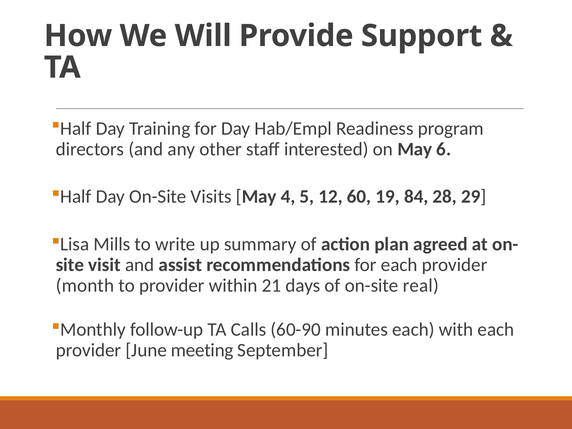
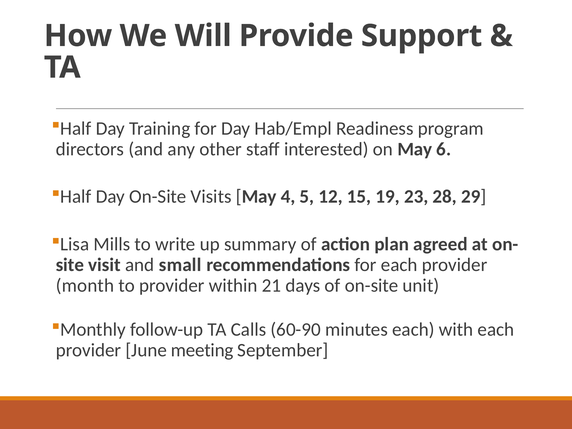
60: 60 -> 15 (359, 197)
84: 84 -> 23 (416, 197)
assist: assist -> small (180, 265)
real: real -> unit (421, 285)
